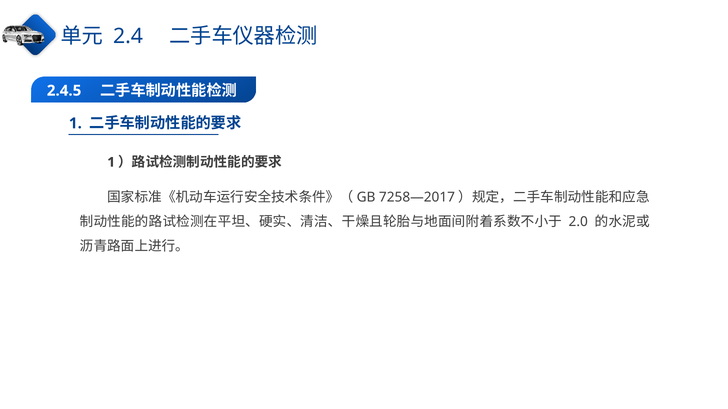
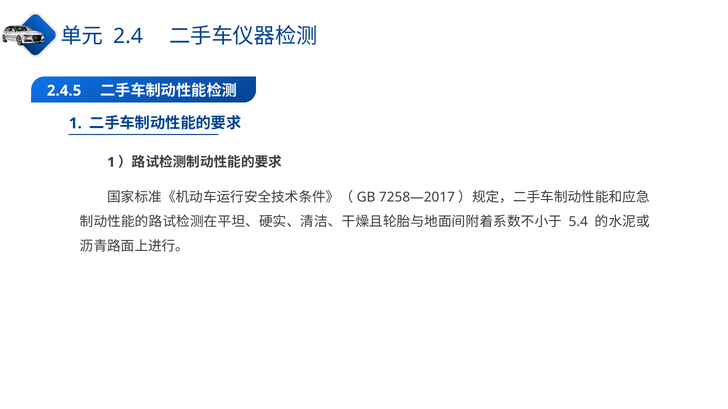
2.0: 2.0 -> 5.4 (578, 222)
